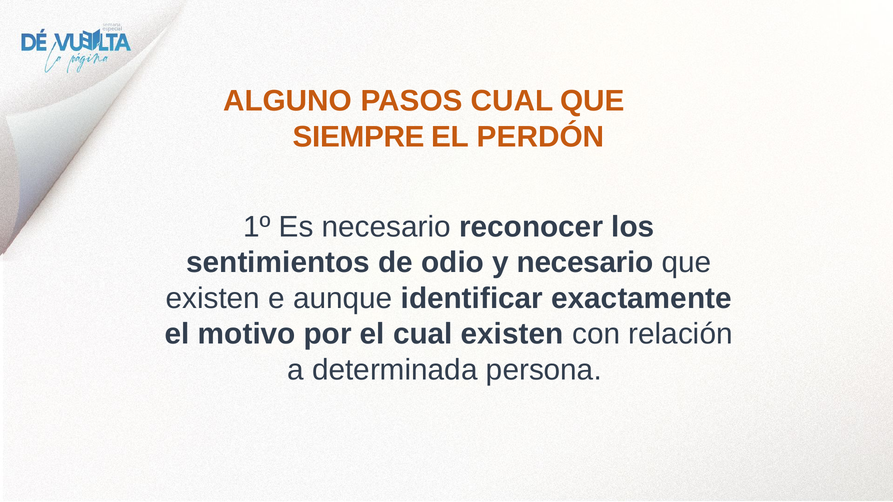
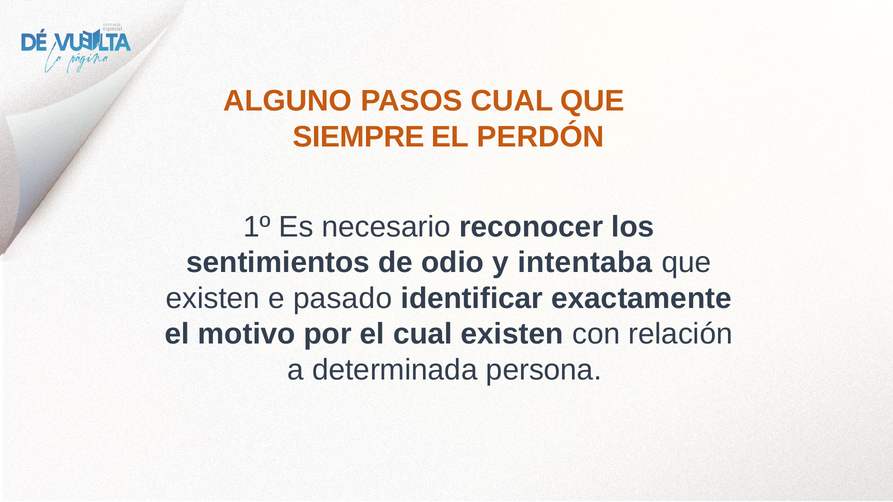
y necesario: necesario -> intentaba (585, 263)
aunque: aunque -> pasado (343, 298)
